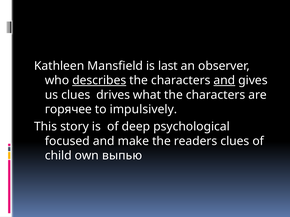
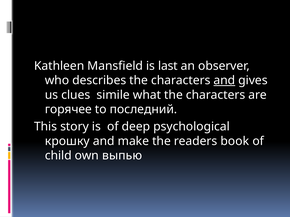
describes underline: present -> none (99, 81)
drives: drives -> simile (113, 95)
impulsively: impulsively -> последний (143, 110)
focused: focused -> крошку (67, 141)
readers clues: clues -> book (235, 141)
